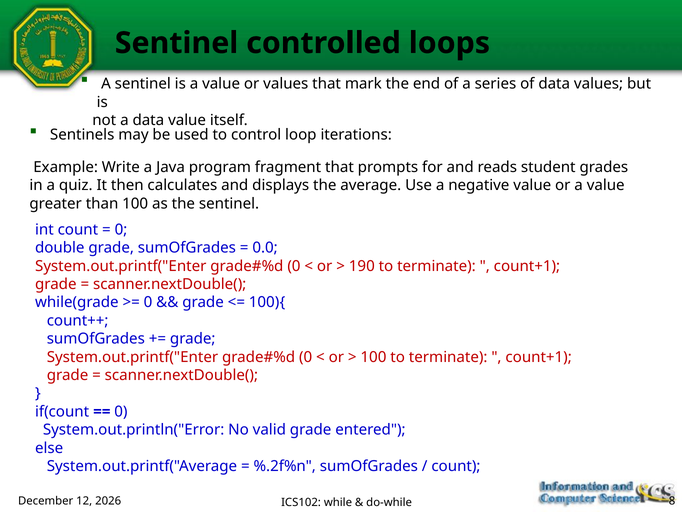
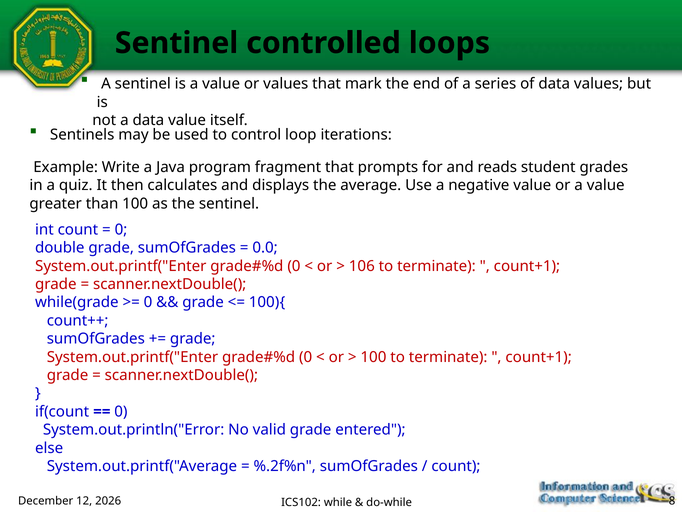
190: 190 -> 106 (362, 266)
